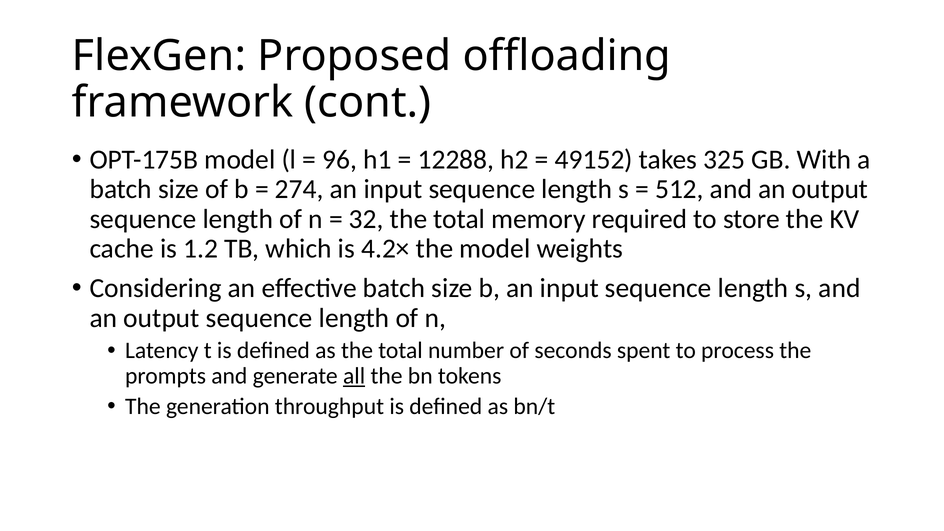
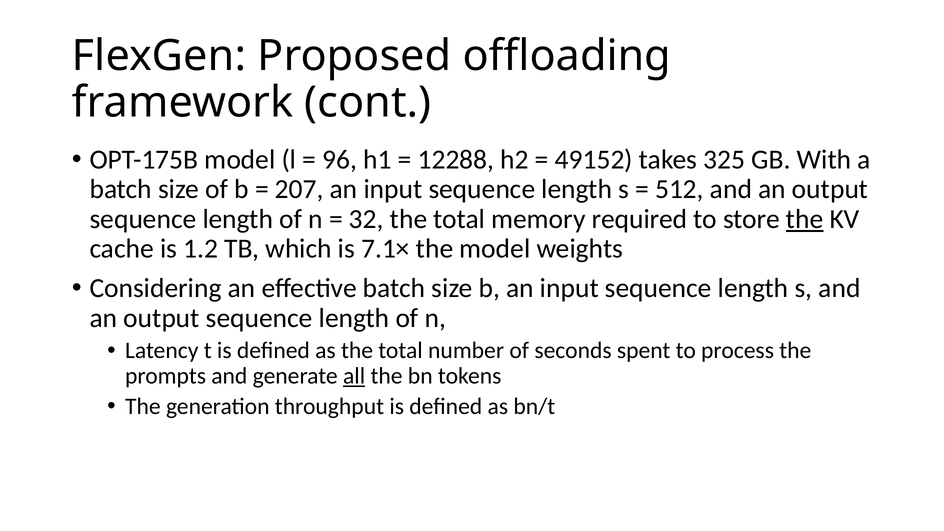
274: 274 -> 207 (299, 189)
the underline: none -> present (805, 219)
4.2×: 4.2× -> 7.1× (385, 249)
